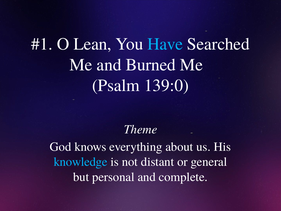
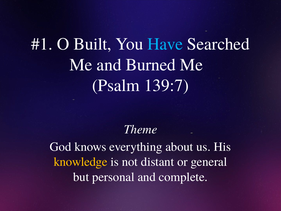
Lean: Lean -> Built (92, 44)
139:0: 139:0 -> 139:7 (166, 85)
knowledge colour: light blue -> yellow (81, 162)
